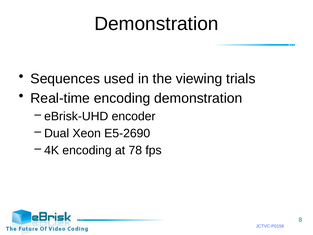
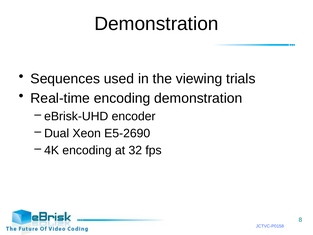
78: 78 -> 32 (135, 150)
